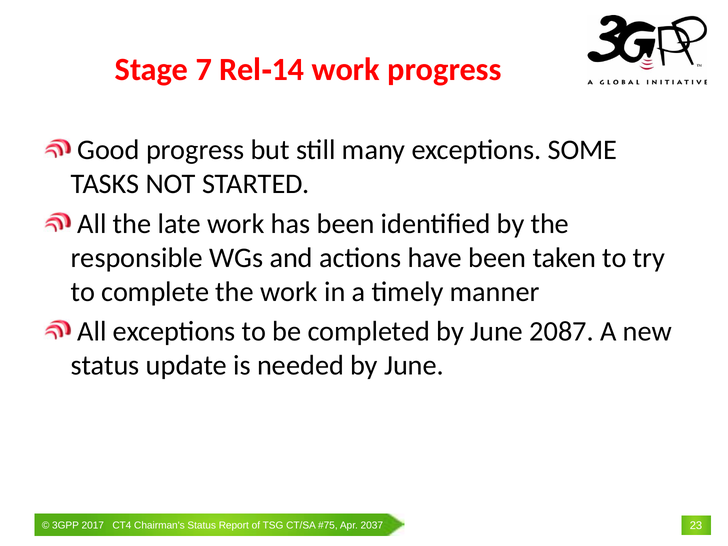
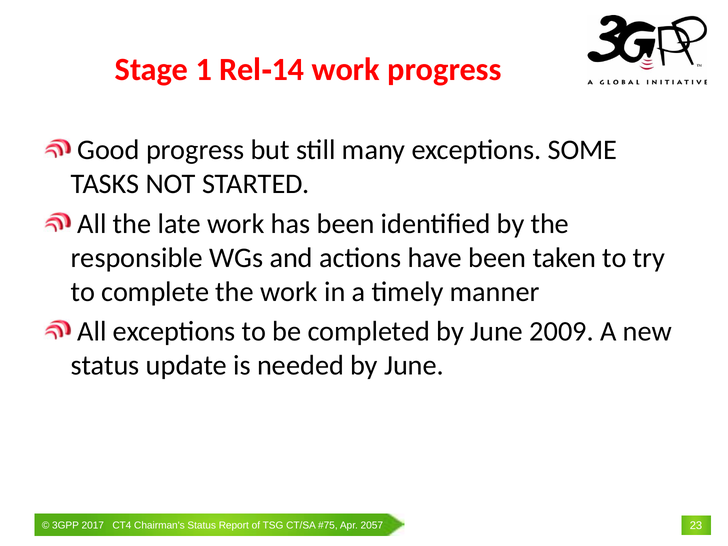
7: 7 -> 1 (204, 70)
June 2087: 2087 -> 2009 (562, 331)
2037: 2037 -> 2057 (372, 525)
